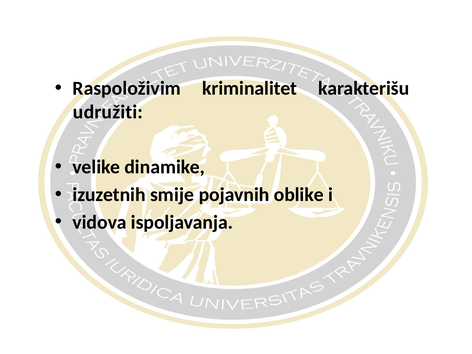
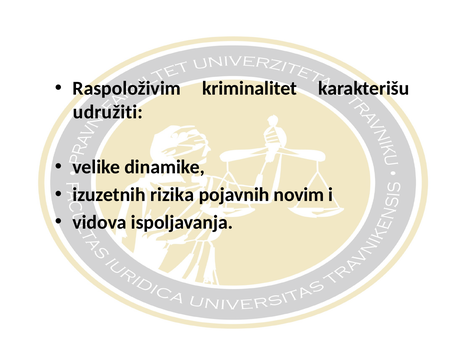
smije: smije -> rizika (172, 195)
oblike: oblike -> novim (299, 195)
